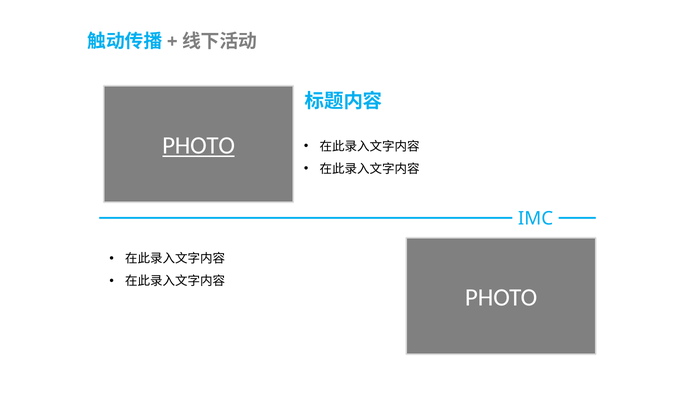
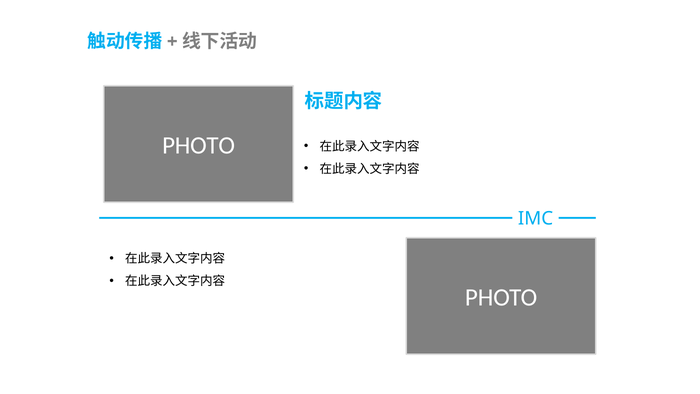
PHOTO underline: present -> none (199, 146)
